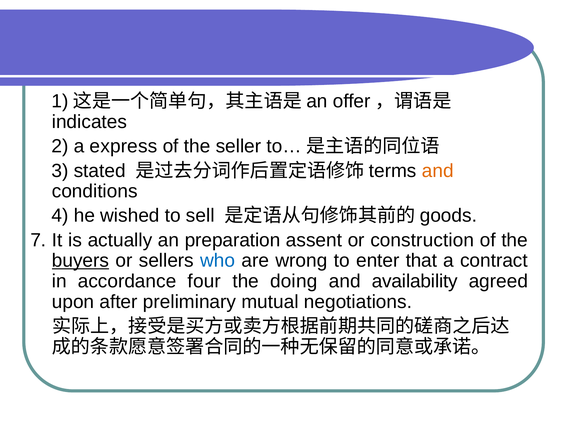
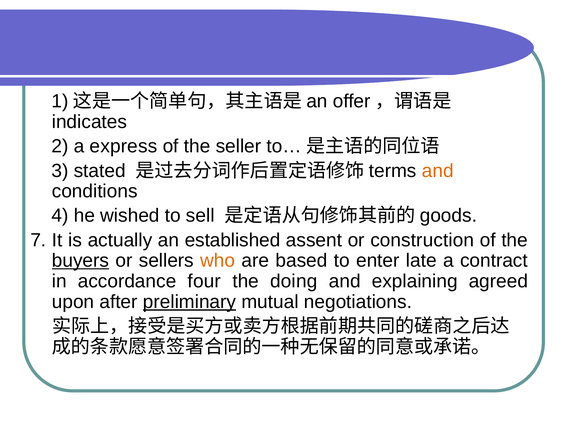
preparation: preparation -> established (233, 240)
who colour: blue -> orange (218, 261)
wrong: wrong -> based (301, 261)
that: that -> late (421, 261)
availability: availability -> explaining (415, 281)
preliminary underline: none -> present (190, 302)
